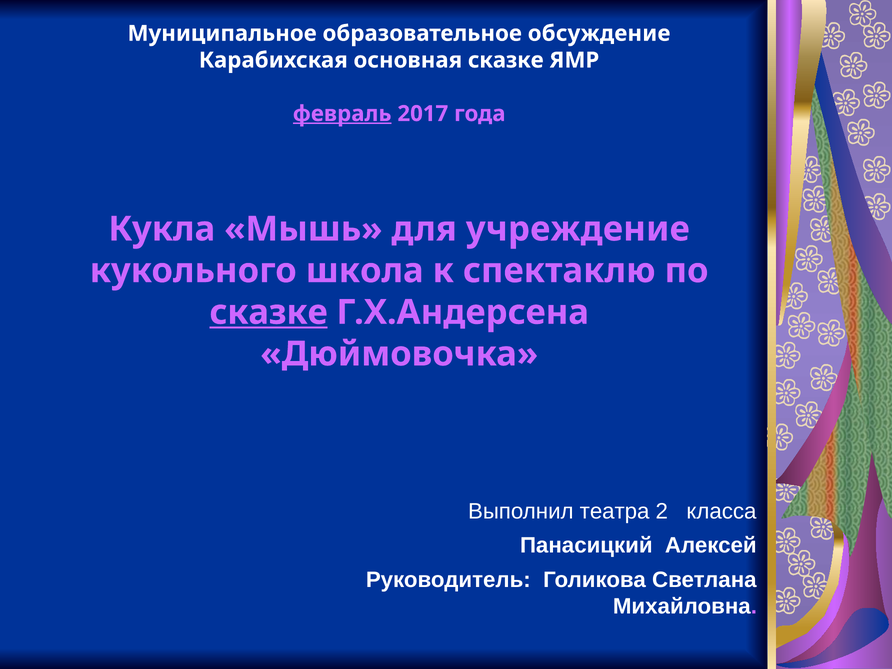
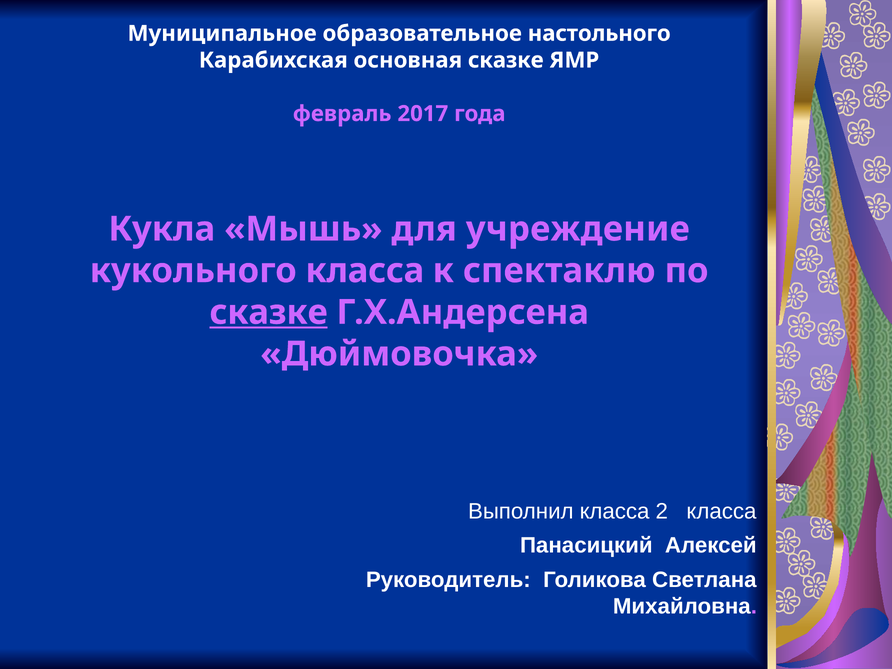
обсуждение: обсуждение -> настольного (599, 33)
февраль underline: present -> none (342, 114)
кукольного школа: школа -> класса (365, 271)
Выполнил театра: театра -> класса (615, 511)
